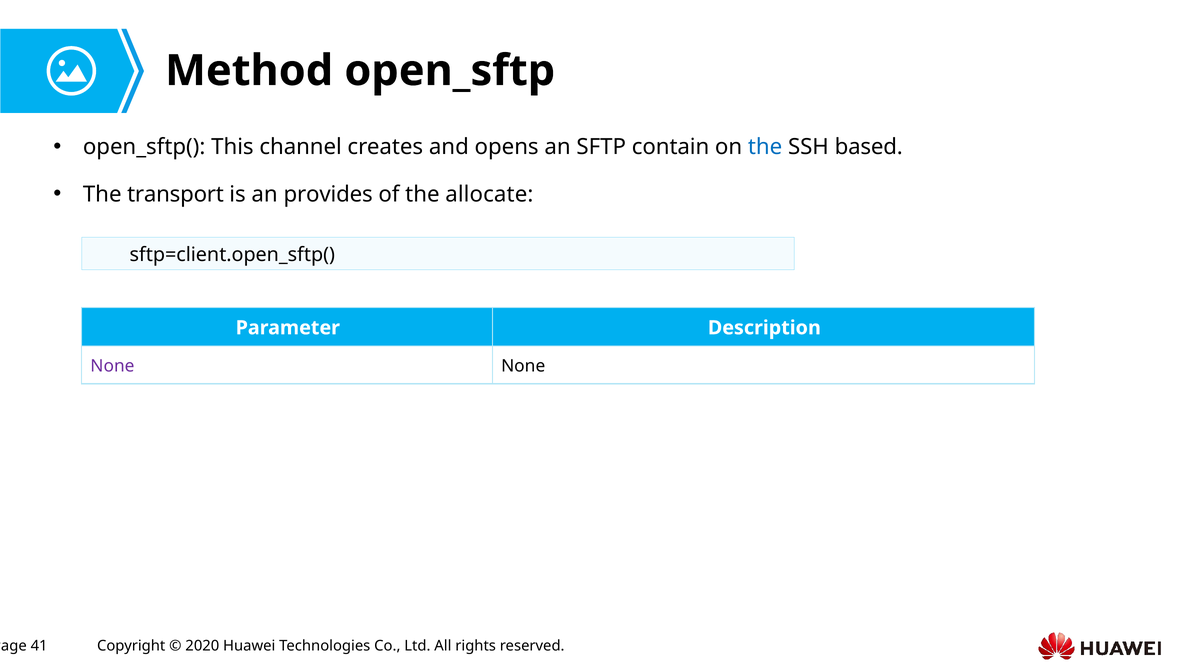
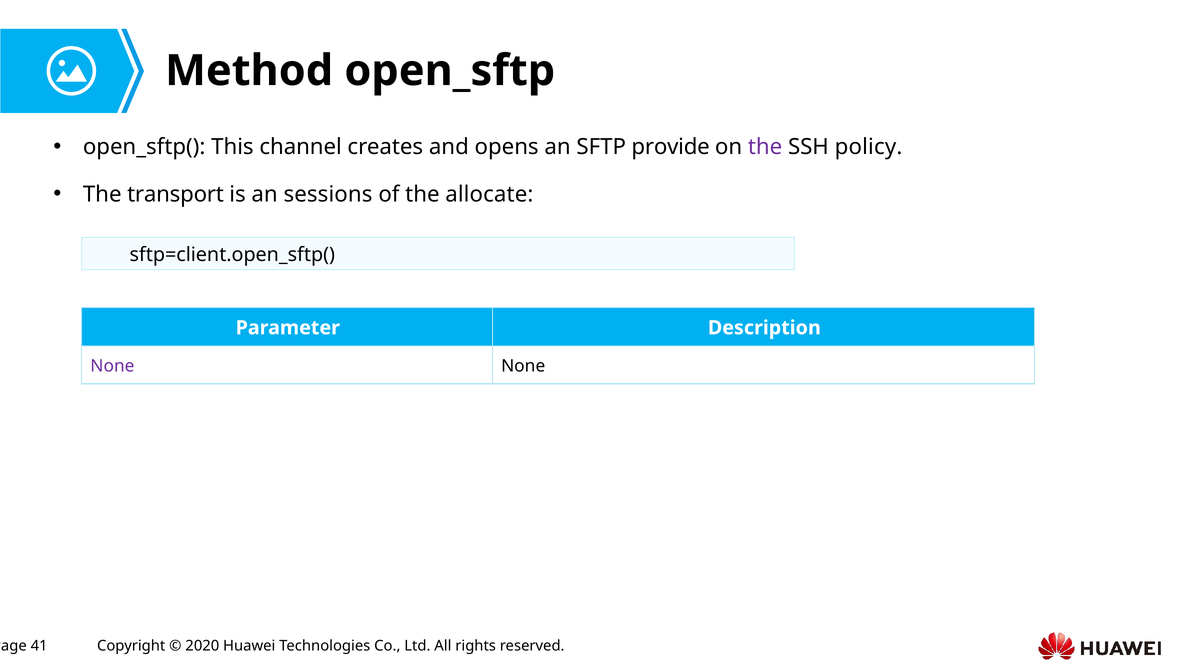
contain: contain -> provide (671, 147)
the colour: blue -> purple (765, 147)
based: based -> policy (869, 147)
provides: provides -> sessions (328, 194)
